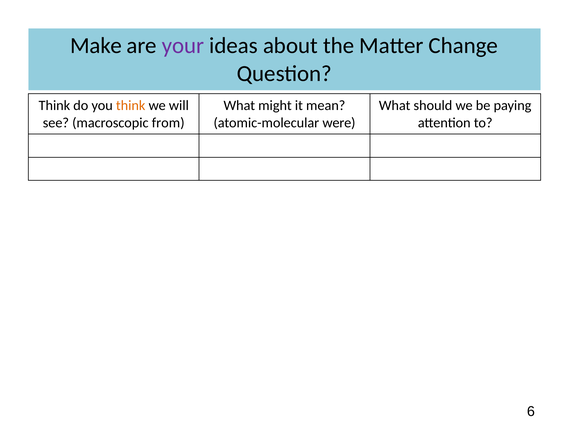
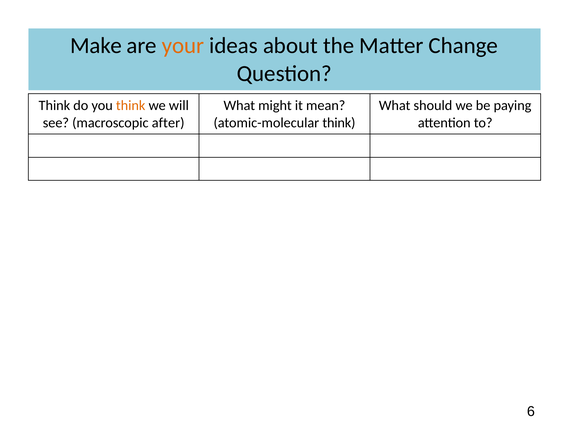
your colour: purple -> orange (183, 46)
from: from -> after (168, 123)
atomic-molecular were: were -> think (339, 123)
